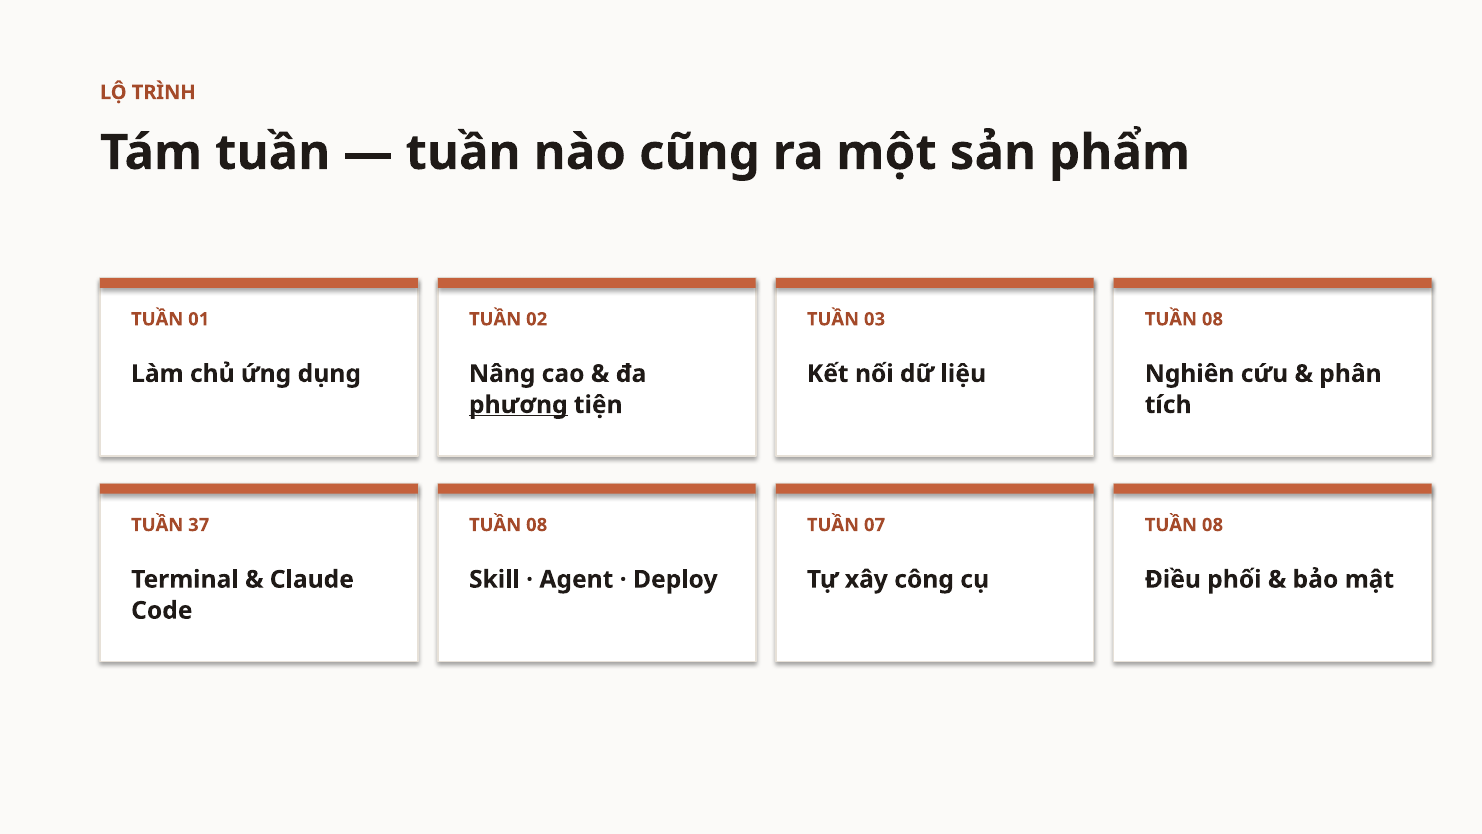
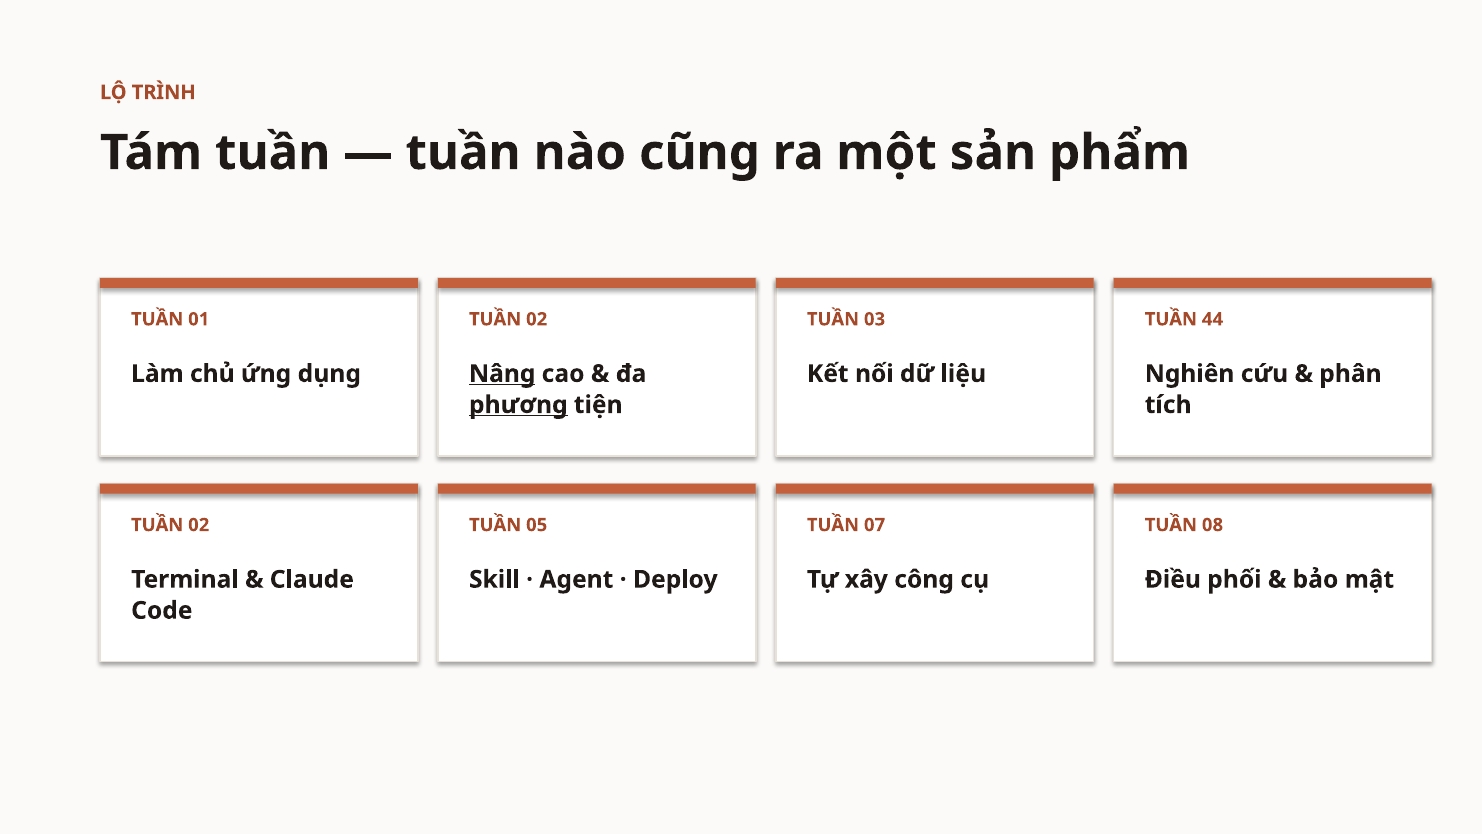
08: 08 -> 44 (1212, 319)
Nâng underline: none -> present (502, 374)
37: 37 -> 02 (199, 525)
08: 08 -> 05 (537, 525)
